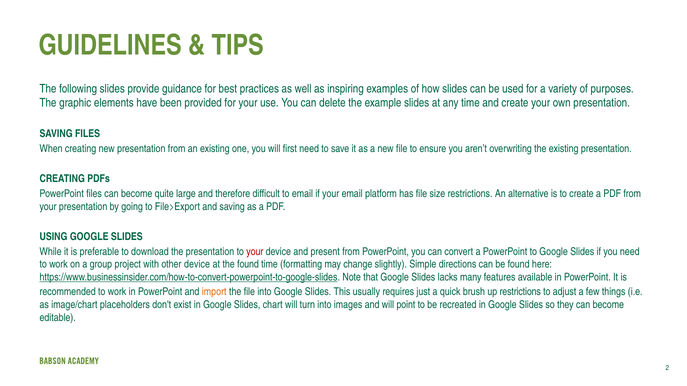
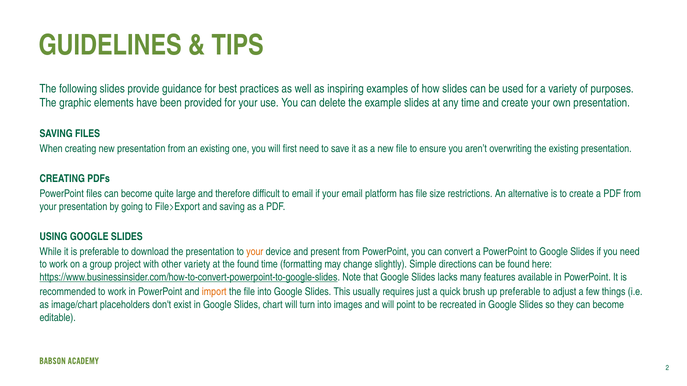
your colour: red -> orange (255, 252)
other device: device -> variety (197, 265)
up restrictions: restrictions -> preferable (520, 292)
